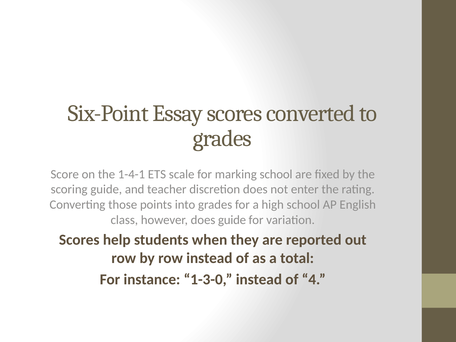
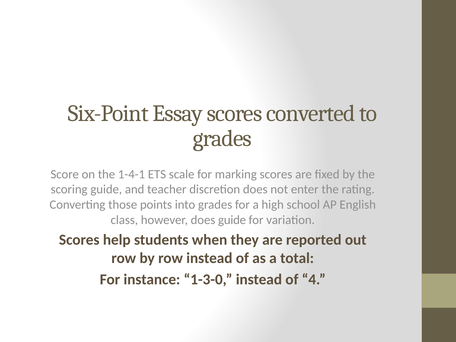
marking school: school -> scores (276, 174)
